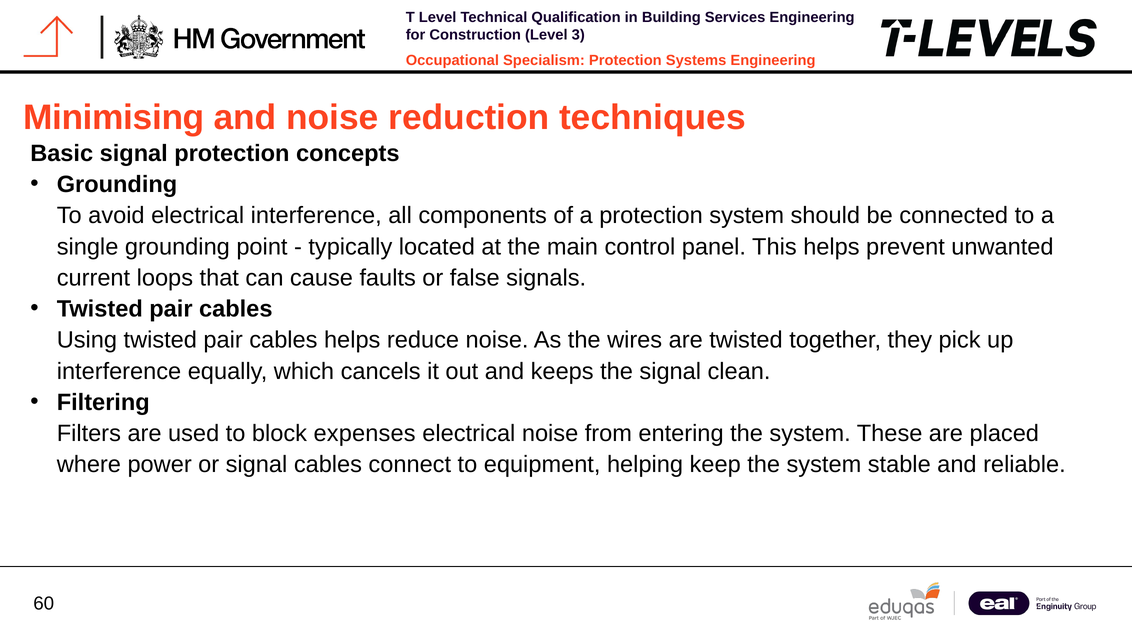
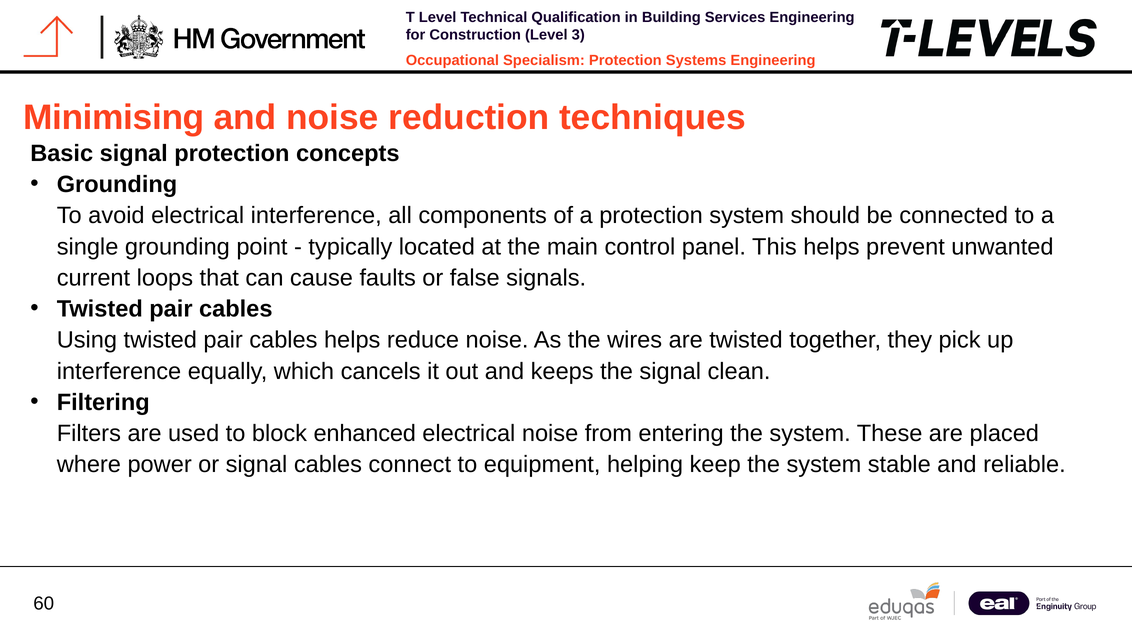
expenses: expenses -> enhanced (365, 433)
